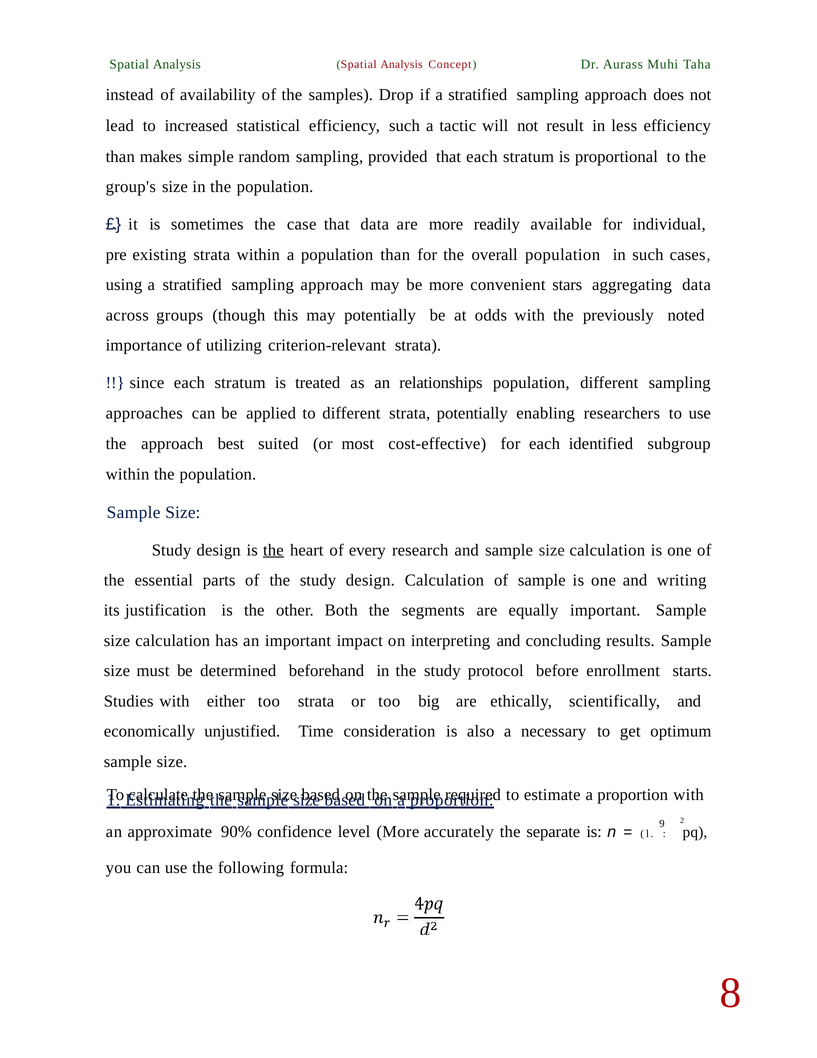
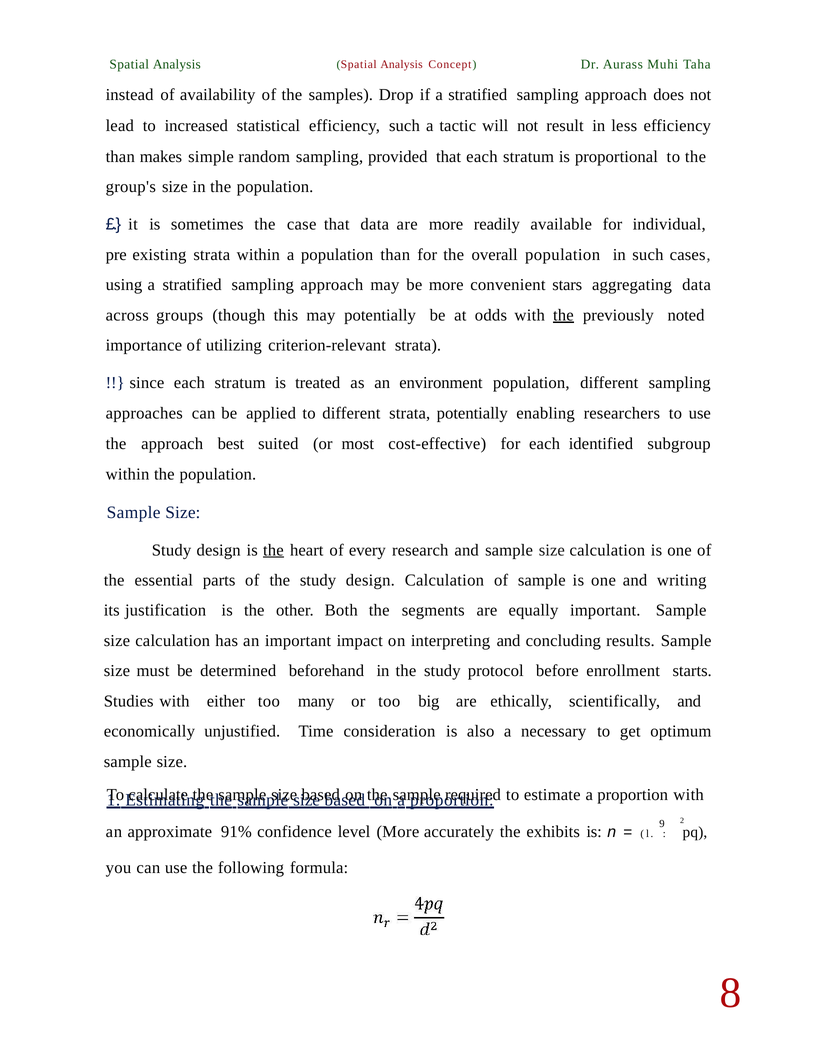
the underline: none -> present (563, 315)
relationships: relationships -> environment (441, 383)
too strata: strata -> many (316, 701)
90%: 90% -> 91% (236, 831)
separate: separate -> exhibits (553, 831)
